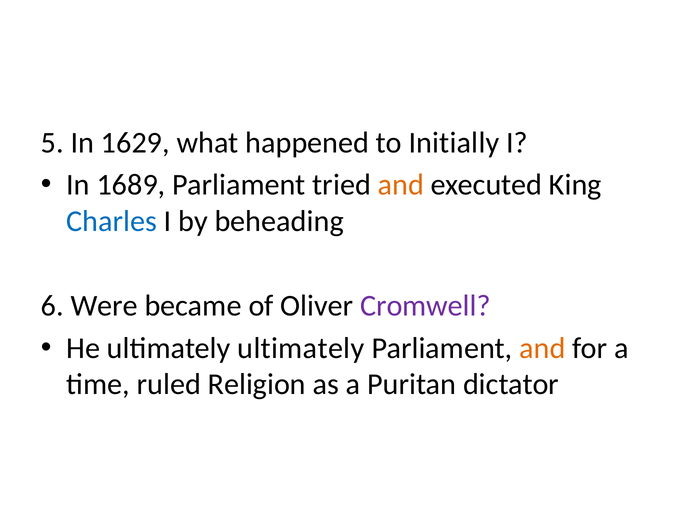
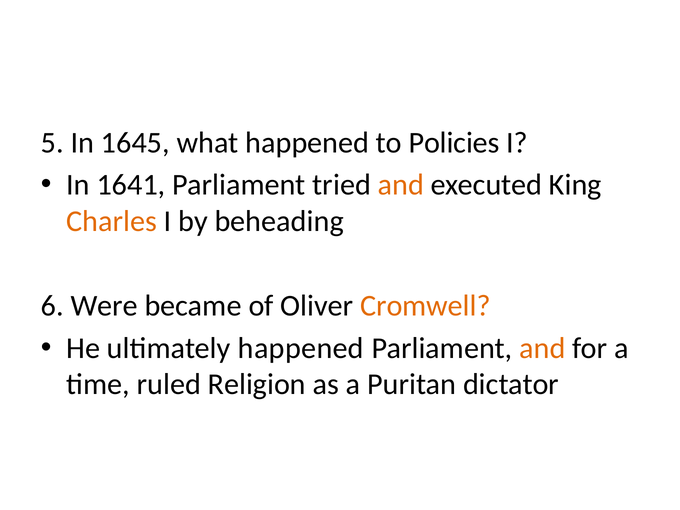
1629: 1629 -> 1645 (135, 143)
Initially: Initially -> Policies (454, 143)
1689: 1689 -> 1641 (131, 185)
Charles colour: blue -> orange (112, 221)
Cromwell colour: purple -> orange (425, 306)
ultimately ultimately: ultimately -> happened (301, 348)
